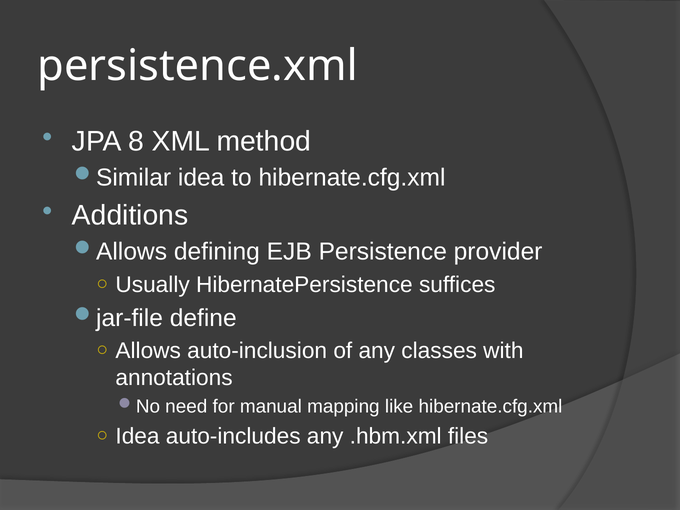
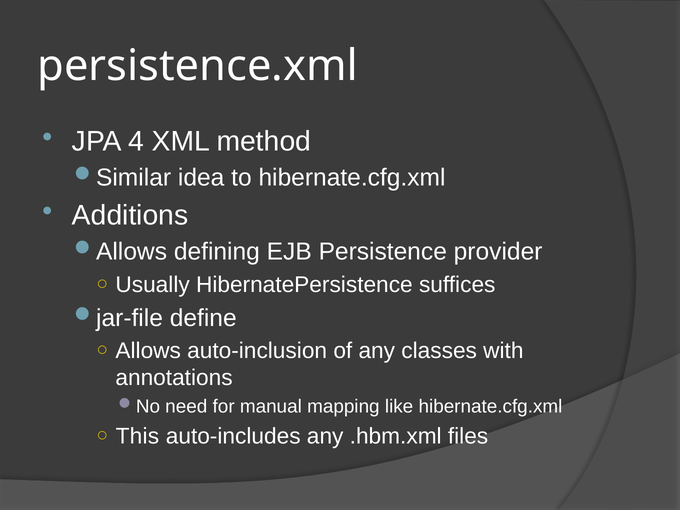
8: 8 -> 4 (136, 141)
Idea: Idea -> This (137, 436)
